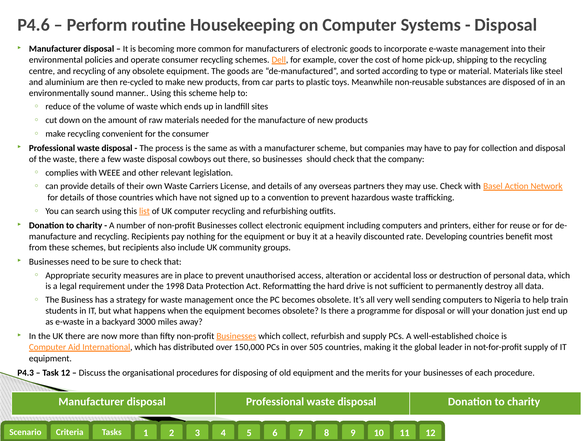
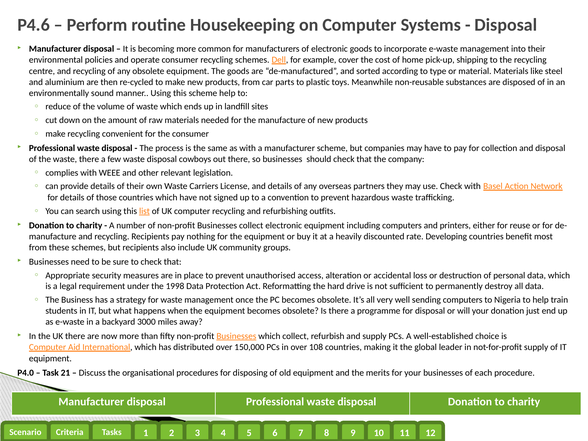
505: 505 -> 108 (316, 347)
P4.3: P4.3 -> P4.0 (26, 373)
Task 12: 12 -> 21 (65, 373)
